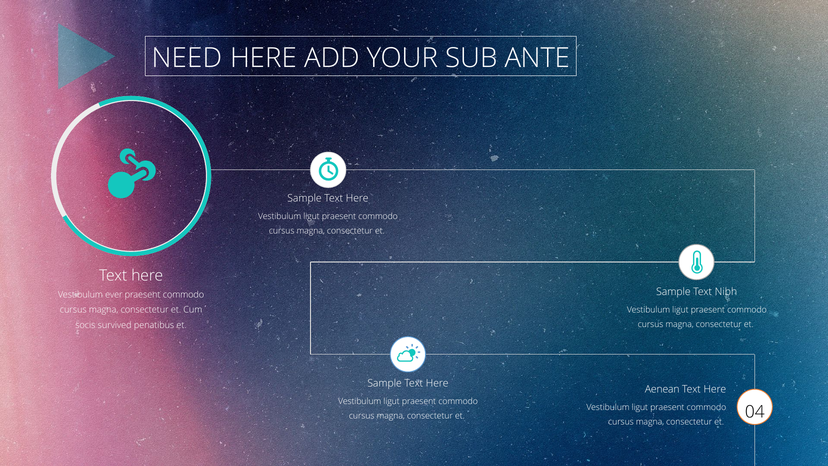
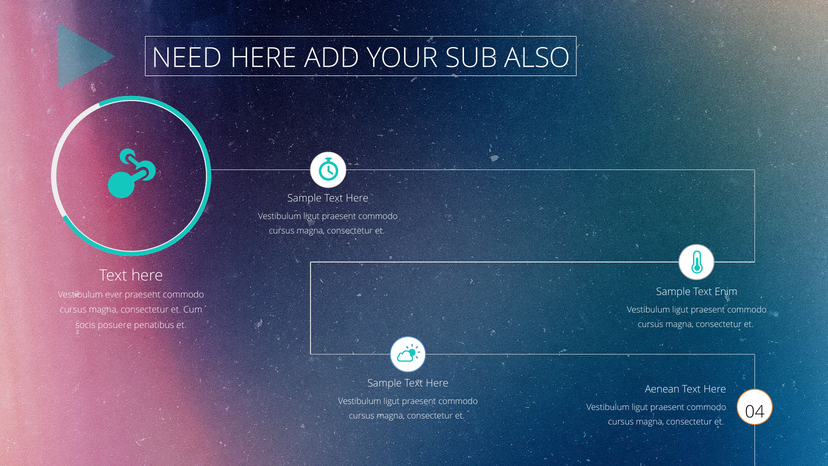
ANTE: ANTE -> ALSO (537, 58)
Nibh: Nibh -> Enim (726, 292)
survived: survived -> posuere (115, 325)
